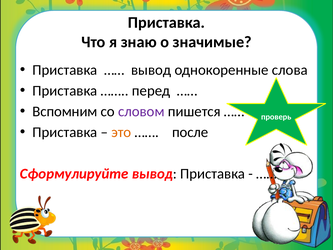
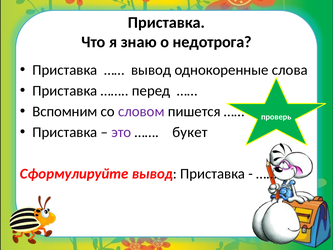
значимые: значимые -> недотрога (212, 42)
это colour: orange -> purple (121, 132)
после: после -> букет (190, 132)
